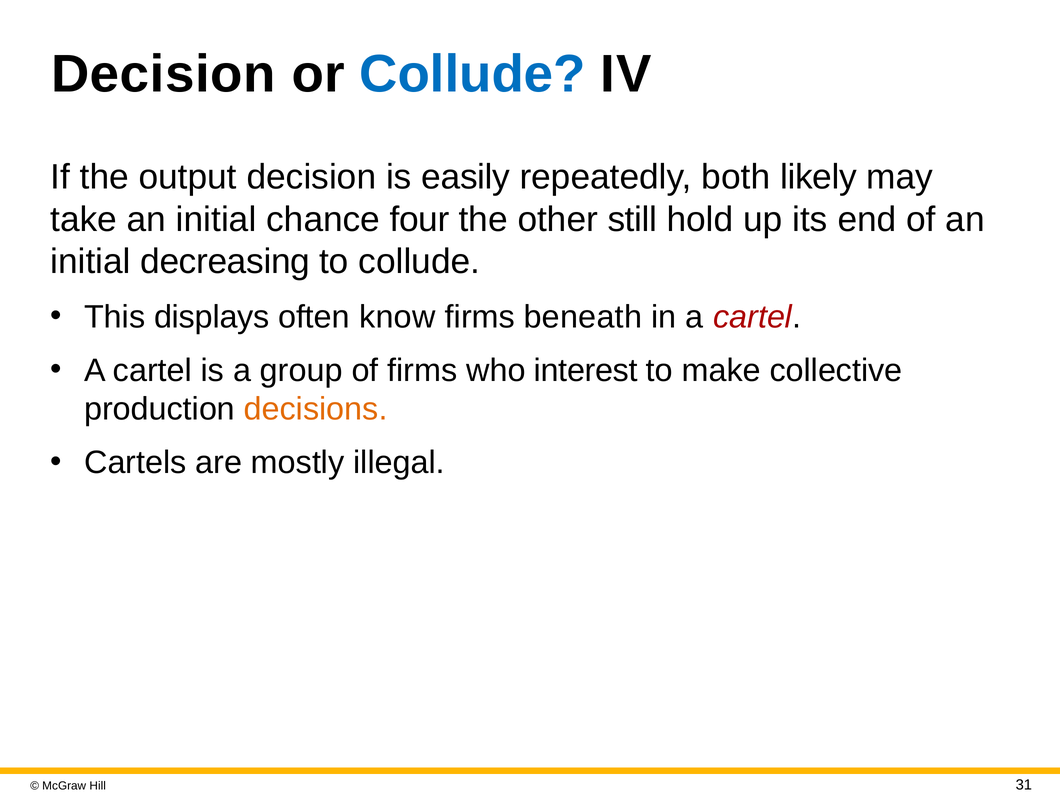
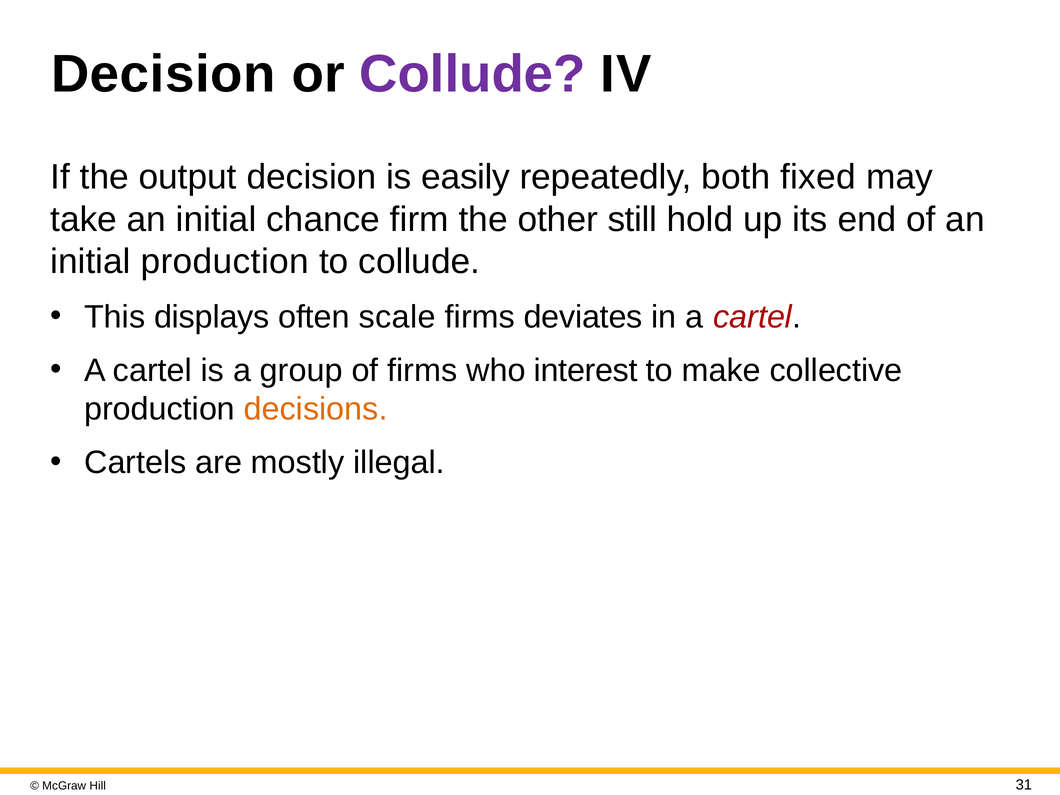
Collude colour: blue -> purple (473, 74)
likely: likely -> fixed (818, 177)
four: four -> firm (419, 219)
initial decreasing: decreasing -> production (225, 262)
know: know -> scale (397, 317)
beneath: beneath -> deviates (583, 317)
